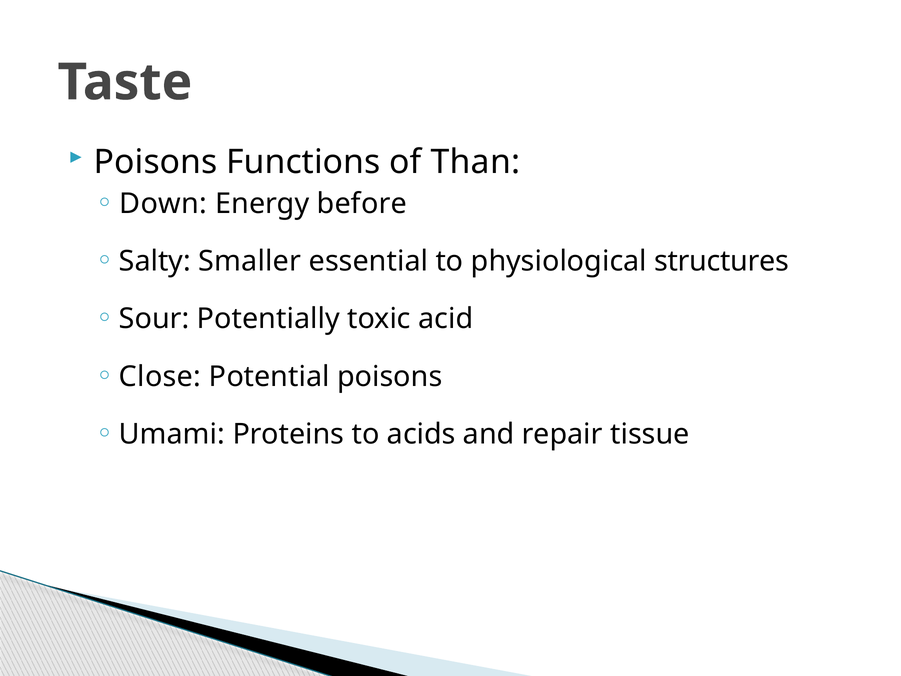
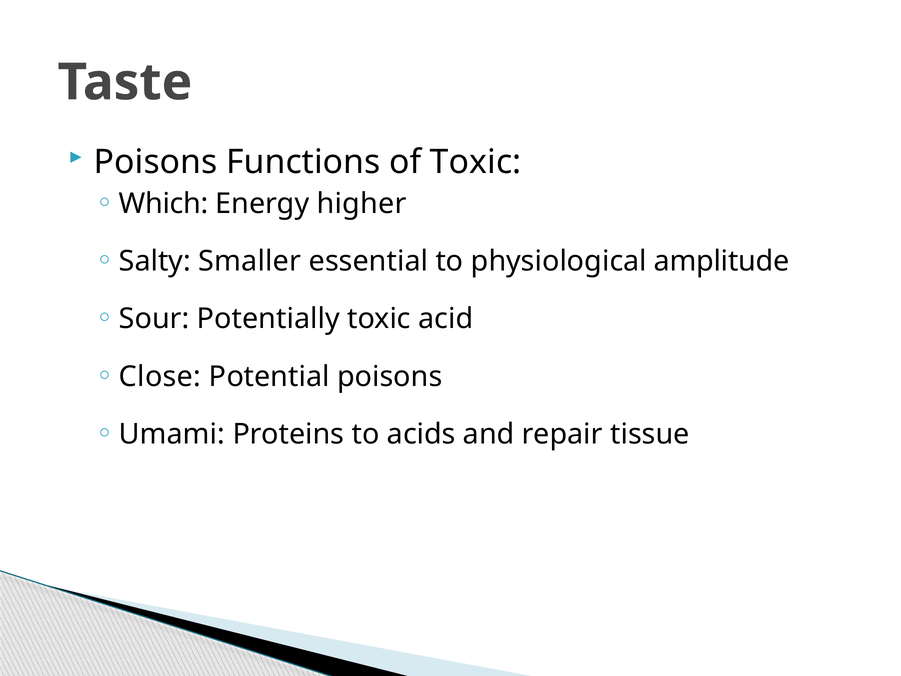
of Than: Than -> Toxic (476, 162)
Down: Down -> Which (164, 203)
before: before -> higher (362, 203)
structures: structures -> amplitude (722, 261)
